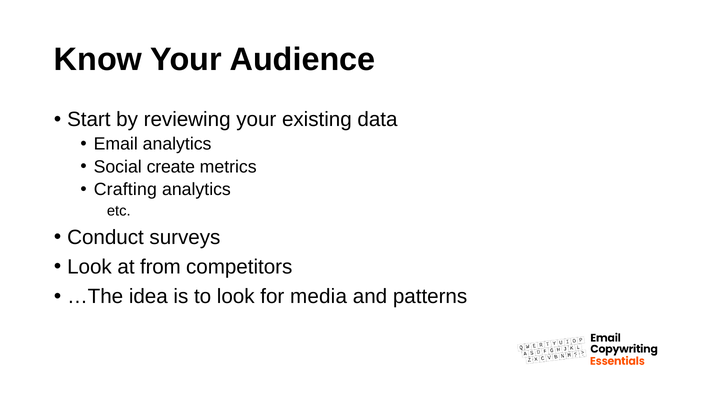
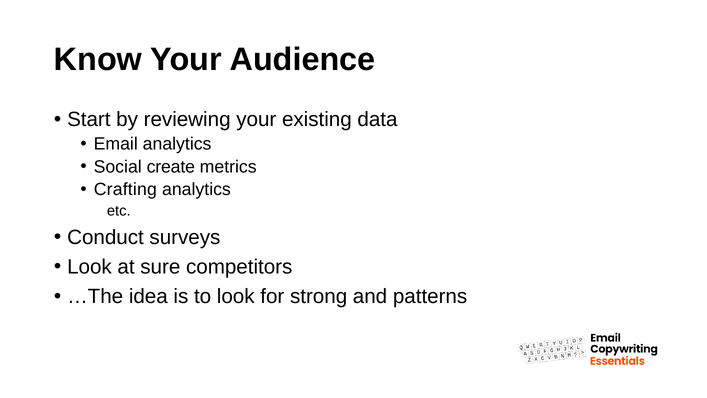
from: from -> sure (160, 267)
media: media -> strong (319, 296)
